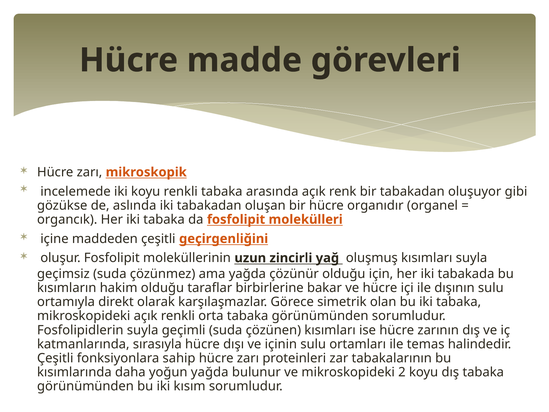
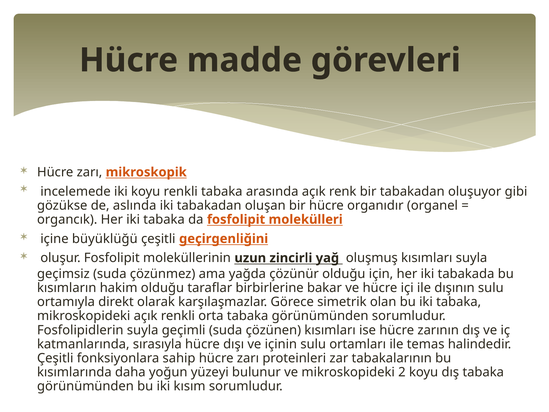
maddeden: maddeden -> büyüklüğü (105, 239)
yoğun yağda: yağda -> yüzeyi (210, 372)
